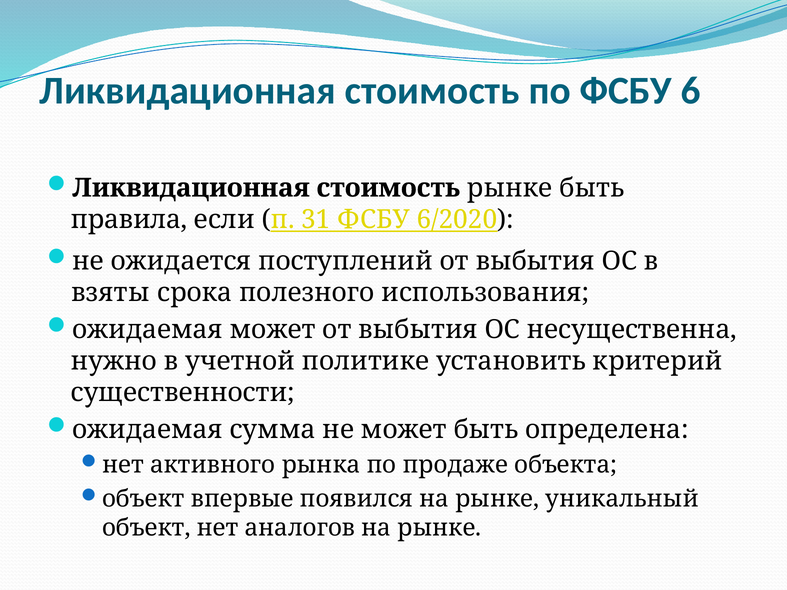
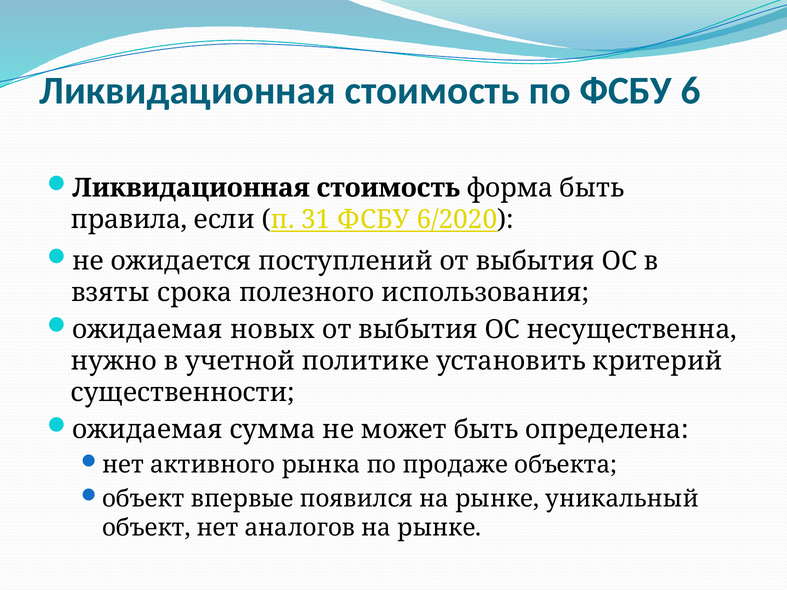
стоимость рынке: рынке -> форма (510, 188)
ожидаемая может: может -> новых (273, 330)
